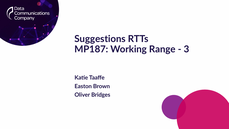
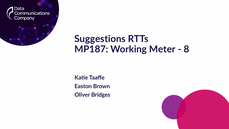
Range: Range -> Meter (162, 49)
3: 3 -> 8 (186, 49)
